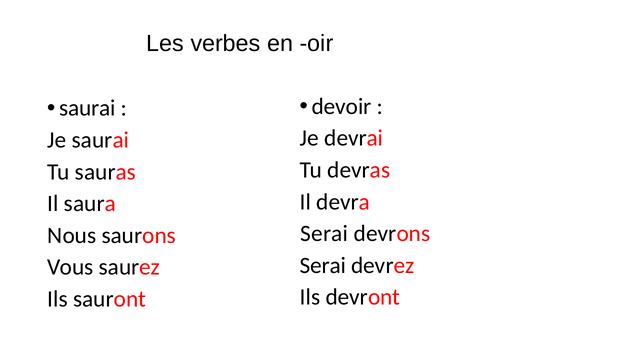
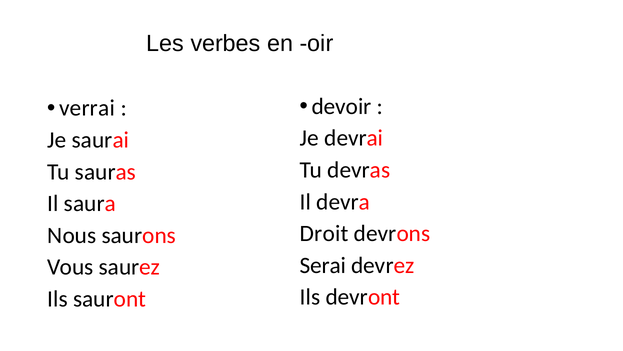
saurai: saurai -> verrai (87, 108)
Serai: Serai -> Droit (324, 233)
